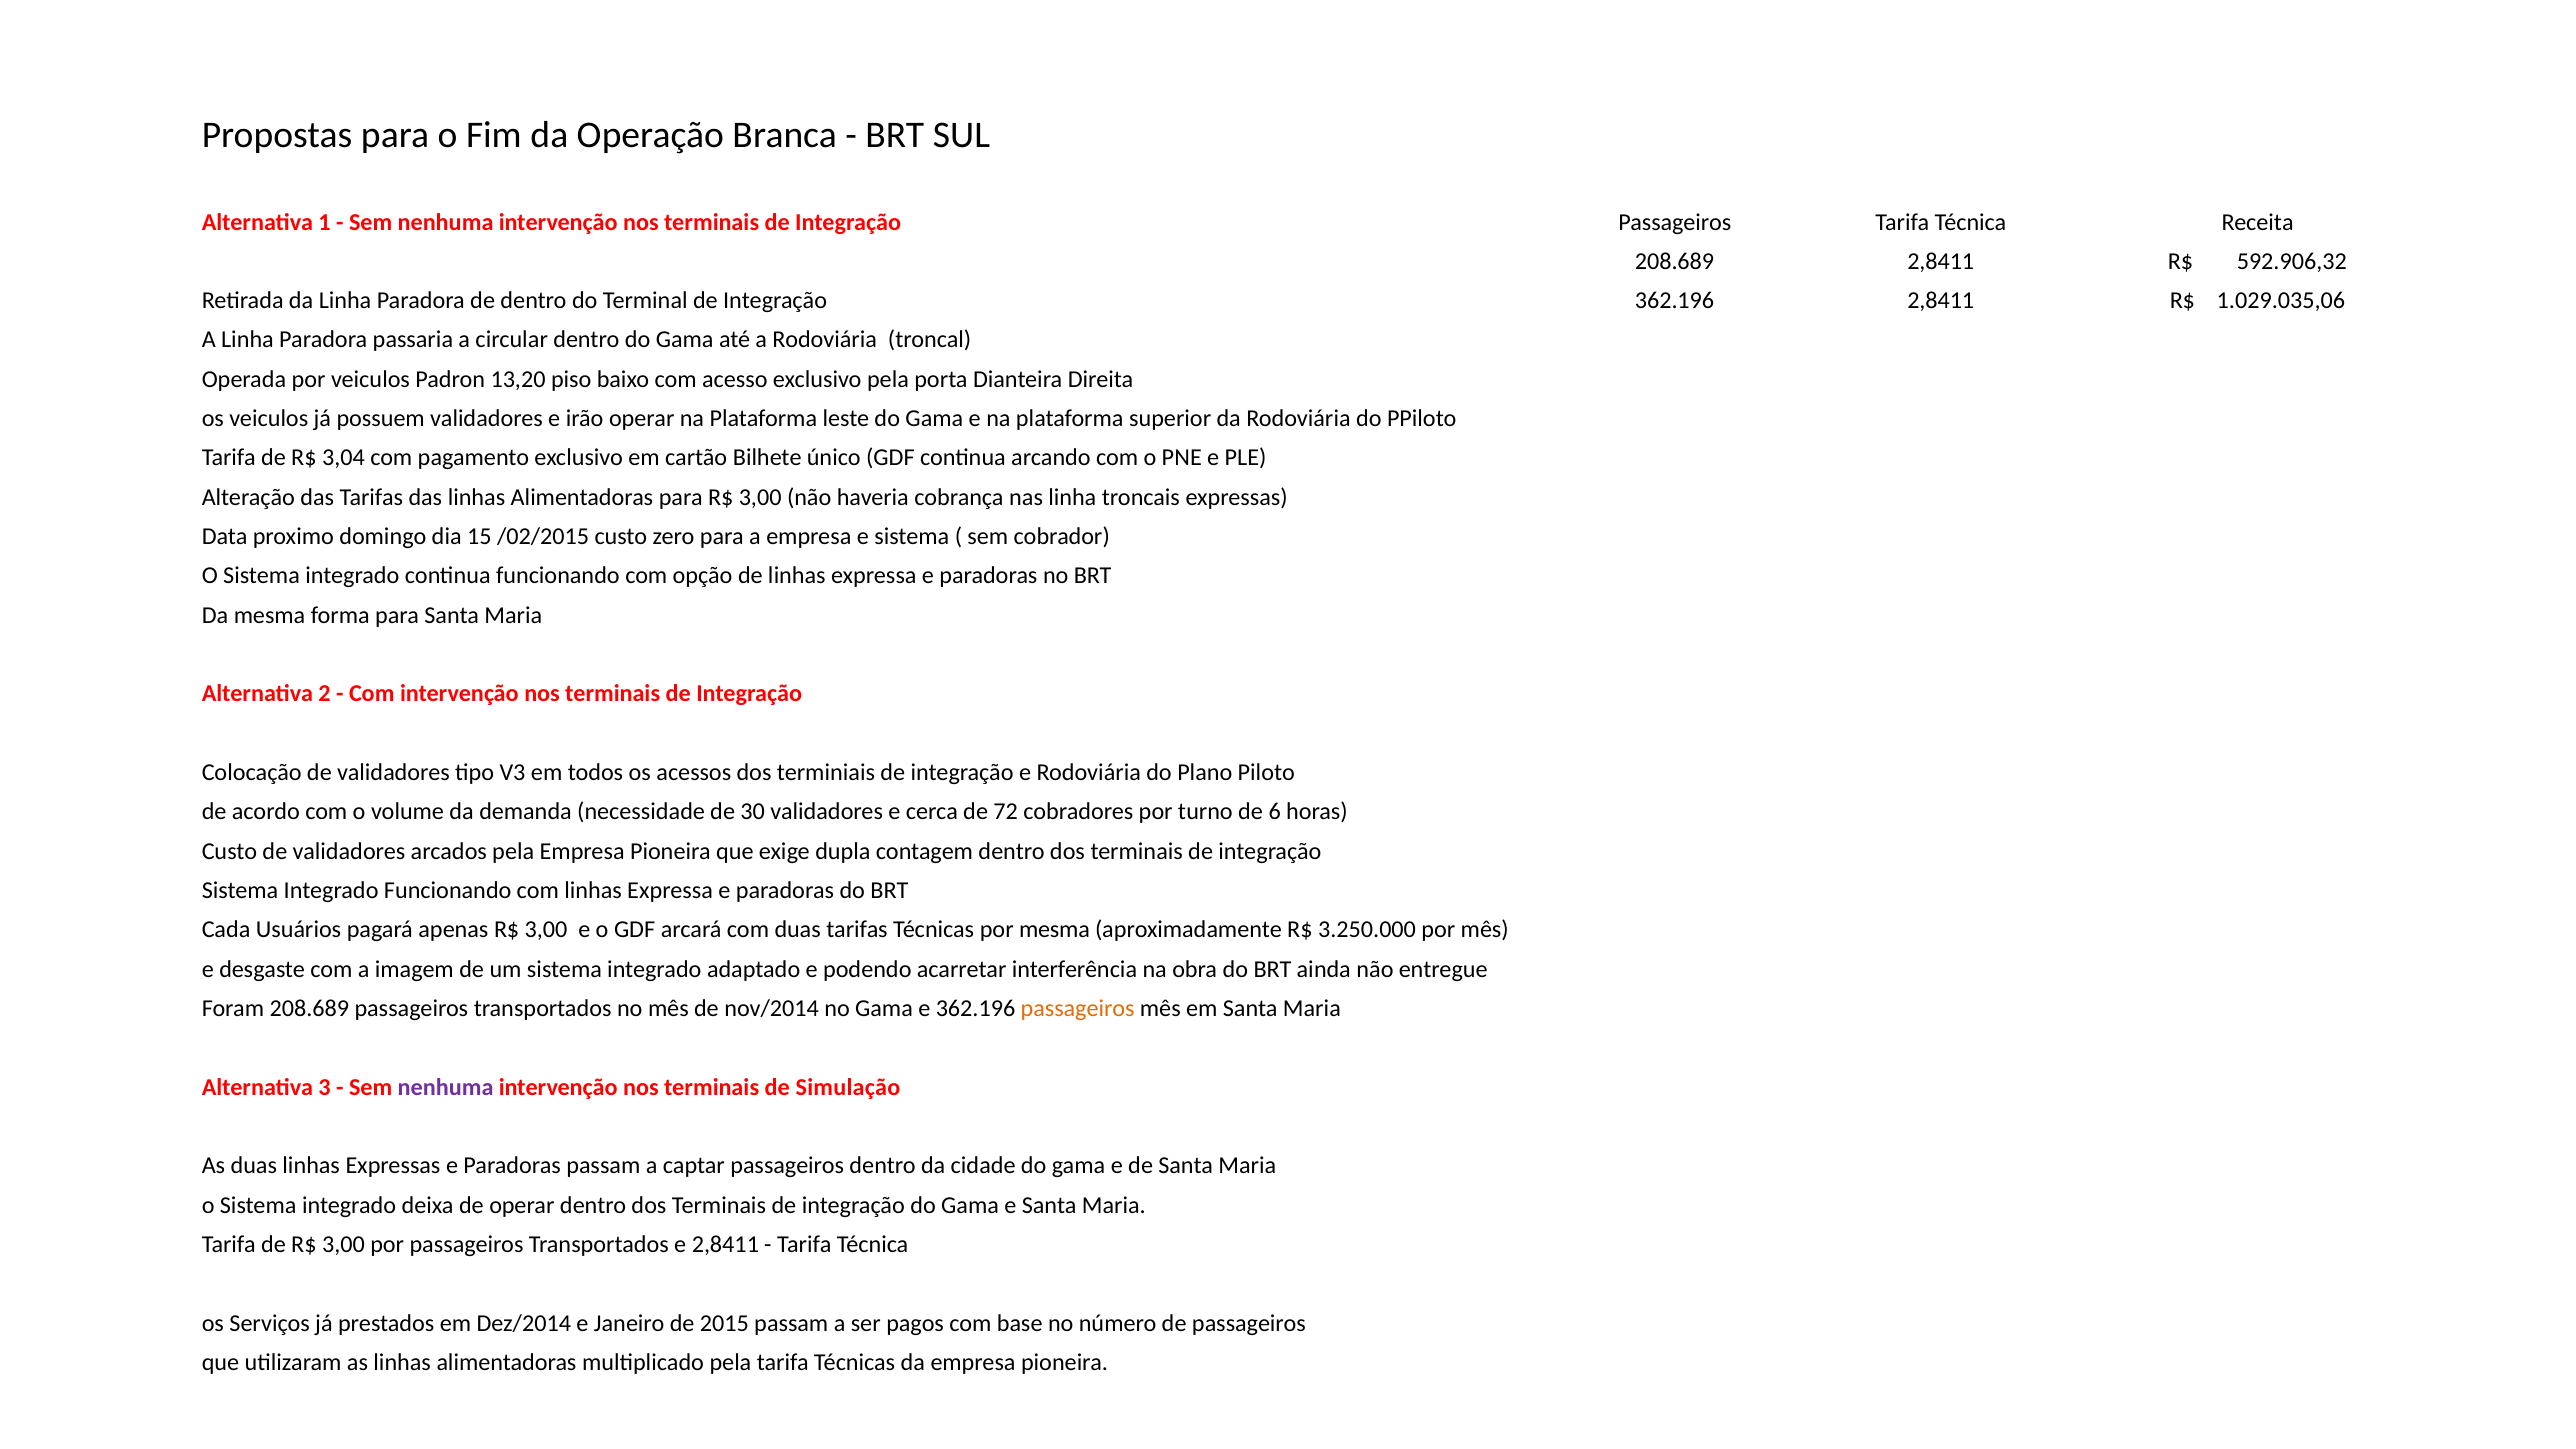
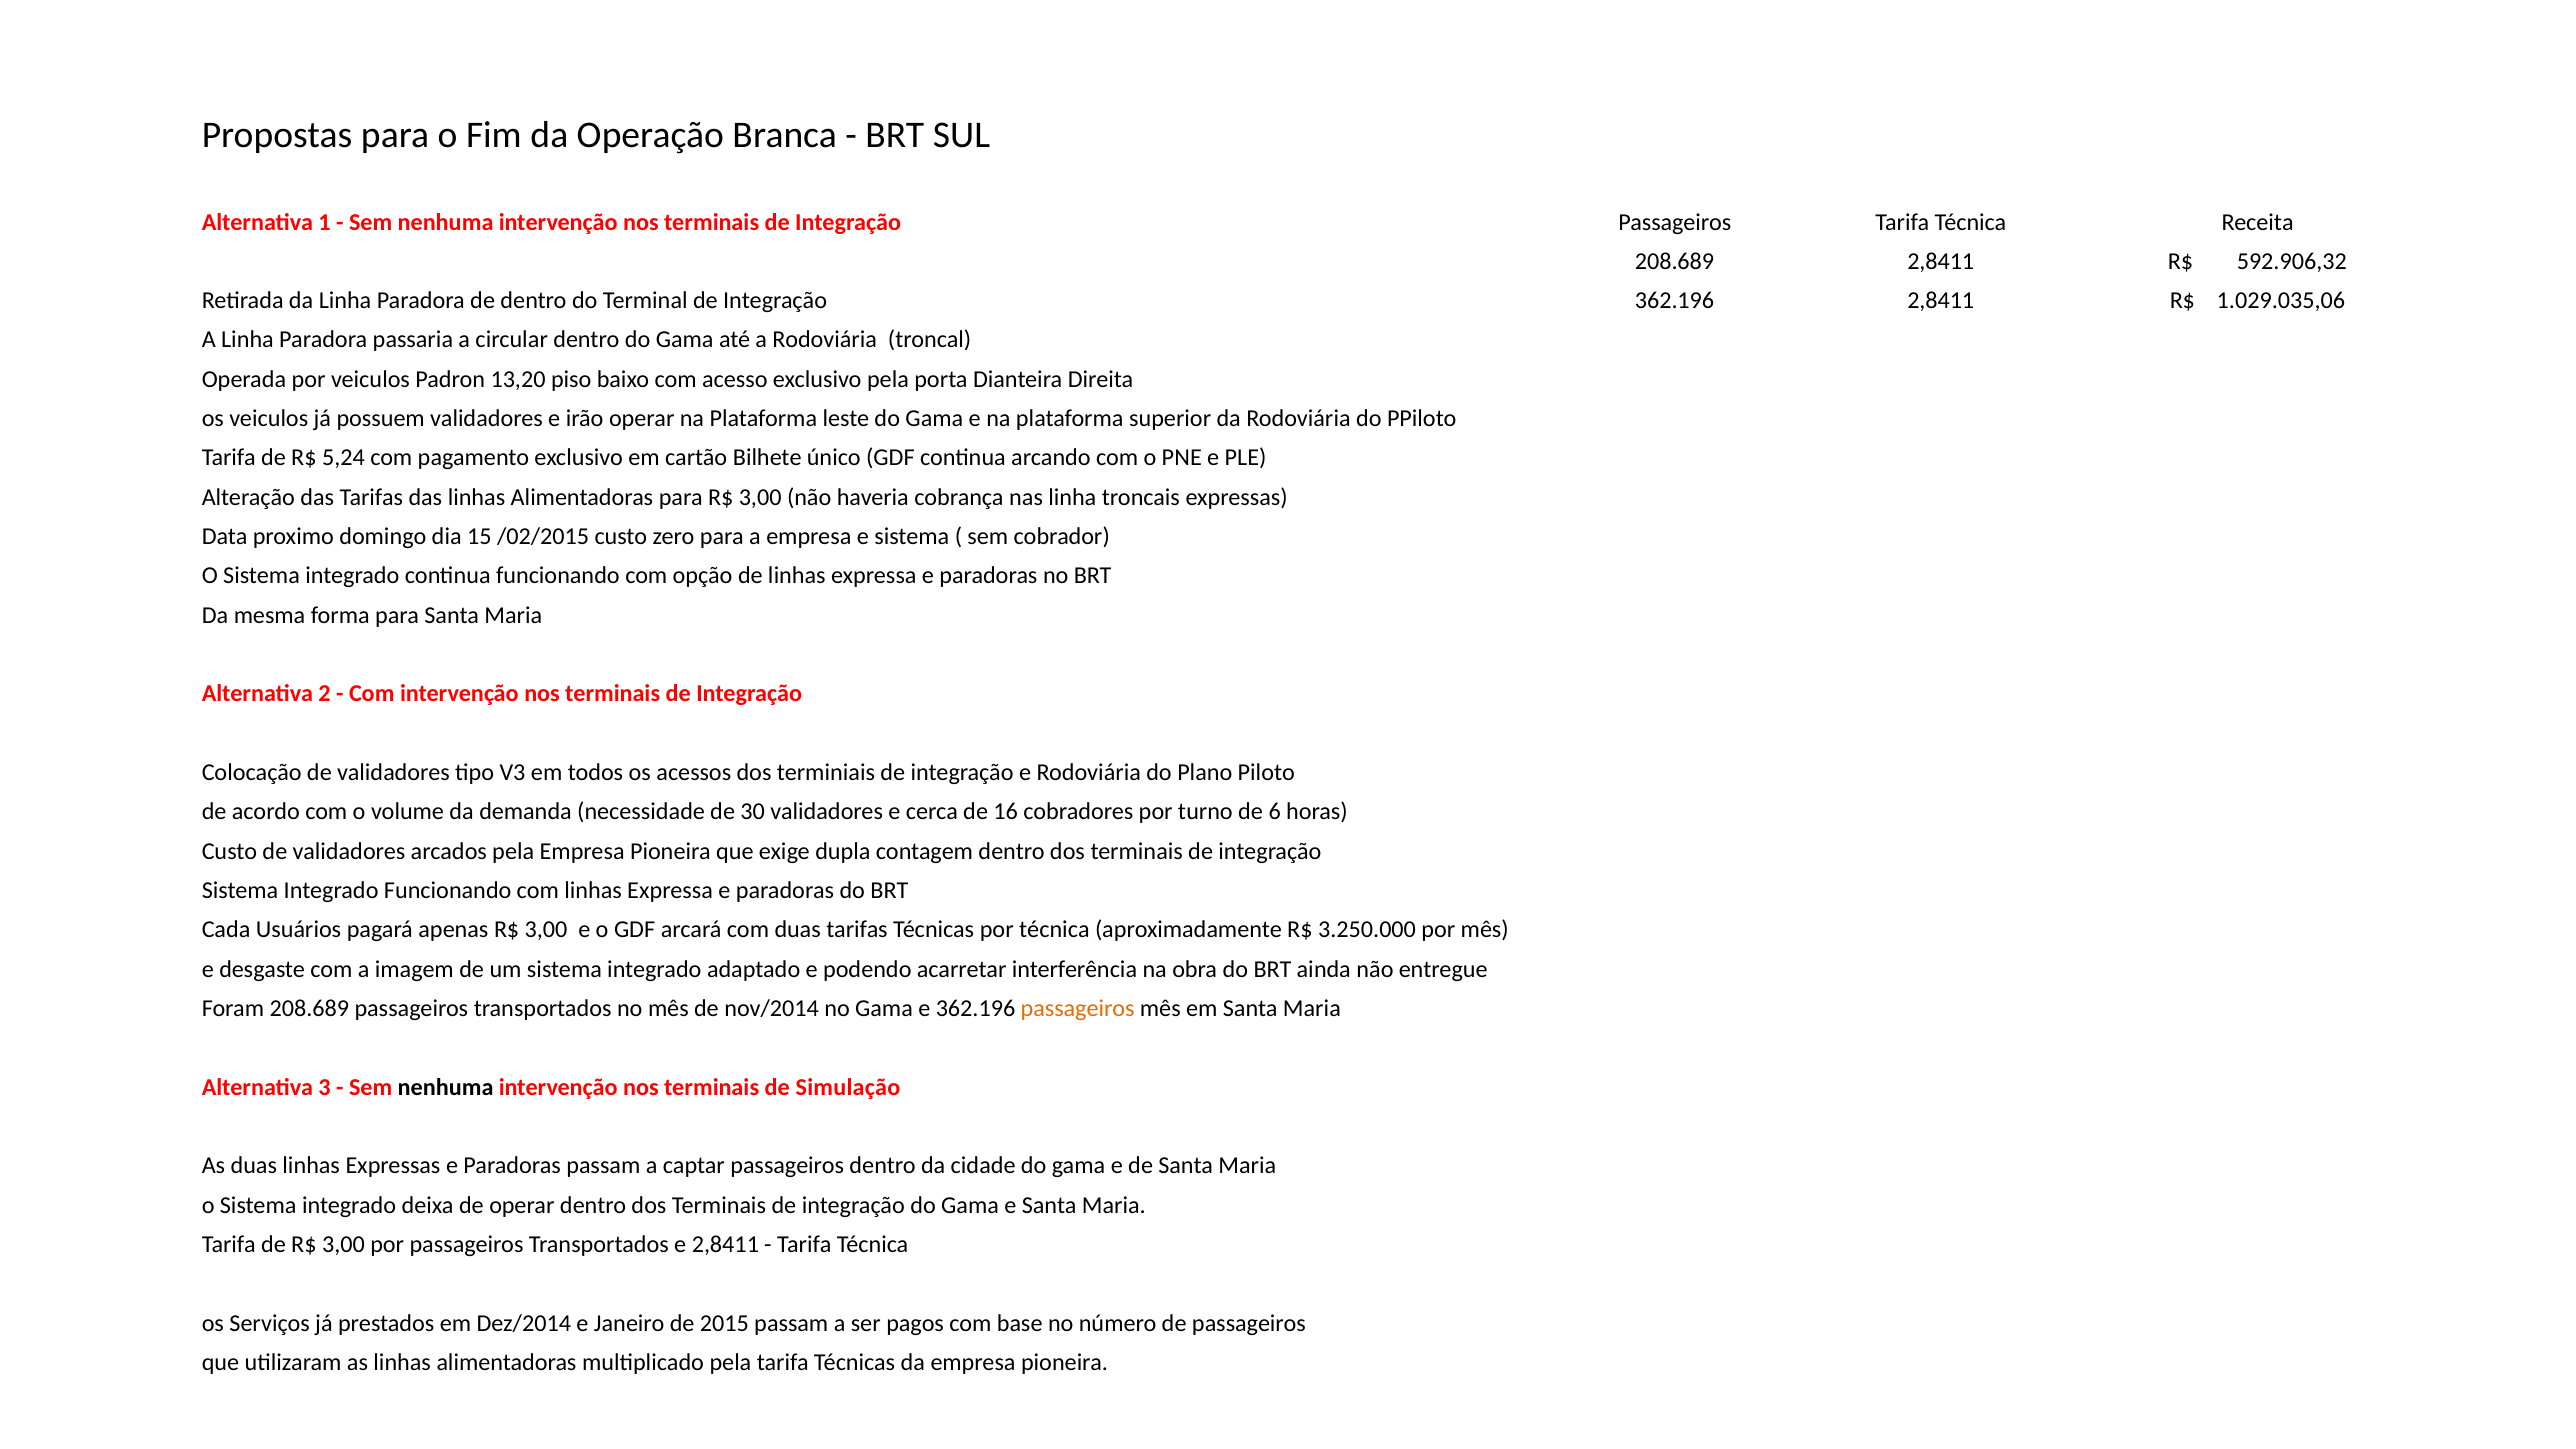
3,04: 3,04 -> 5,24 (343, 458)
72: 72 -> 16 (1006, 812)
por mesma: mesma -> técnica (1054, 930)
nenhuma colour: purple -> black (446, 1087)
